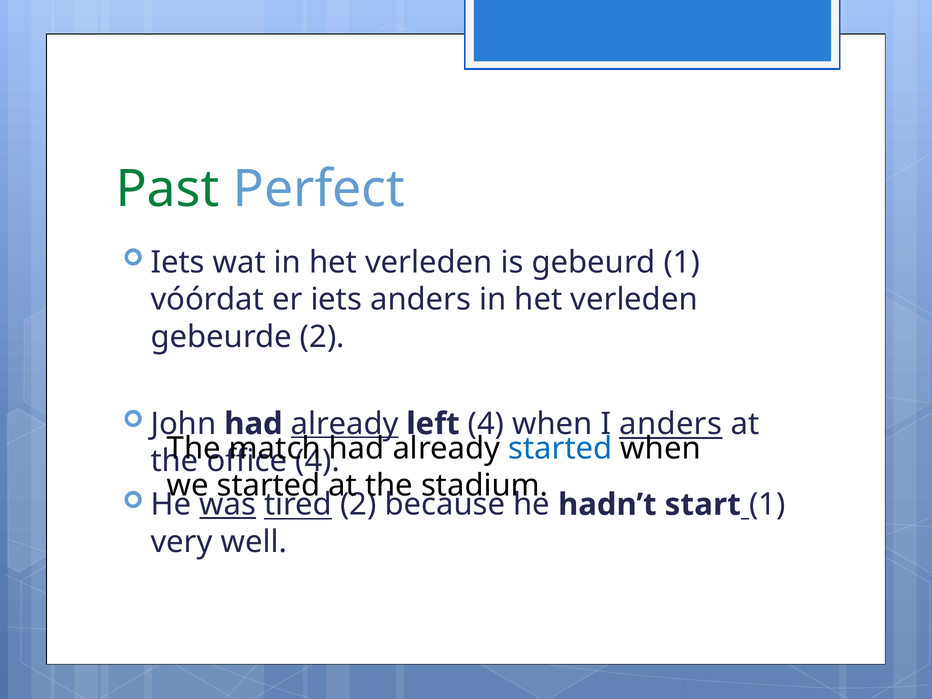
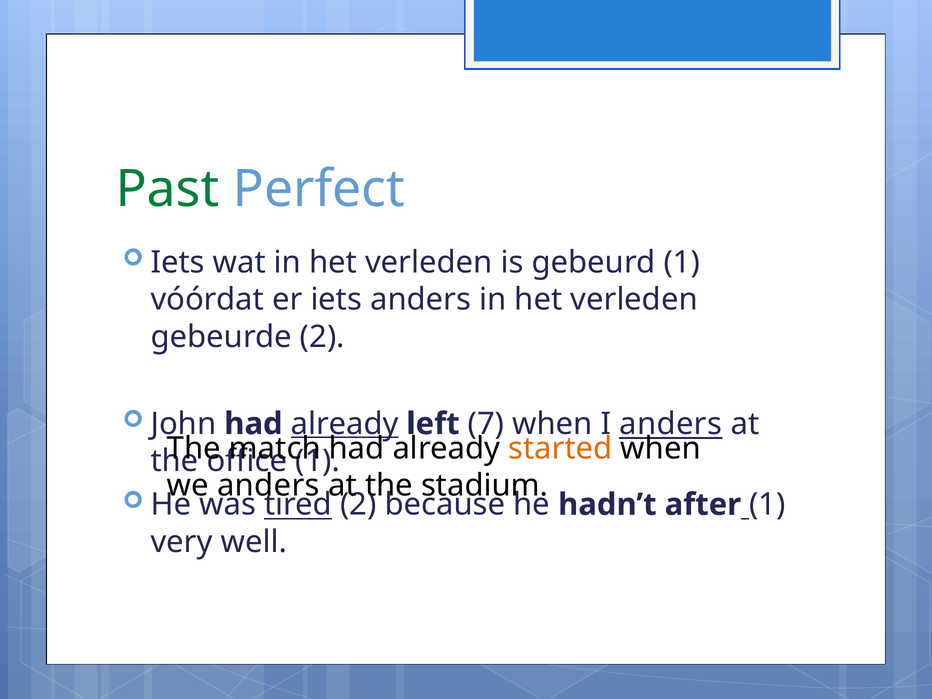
left 4: 4 -> 7 (486, 424)
started colour: blue -> orange (560, 448)
4: 4 -> 1 (318, 461)
we started: started -> anders (268, 486)
was underline: present -> none (228, 505)
start: start -> after (703, 505)
